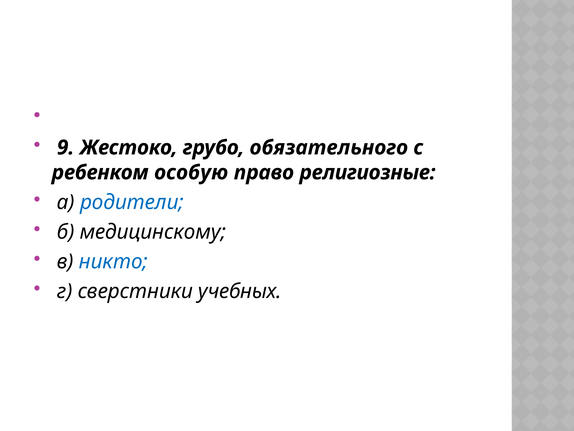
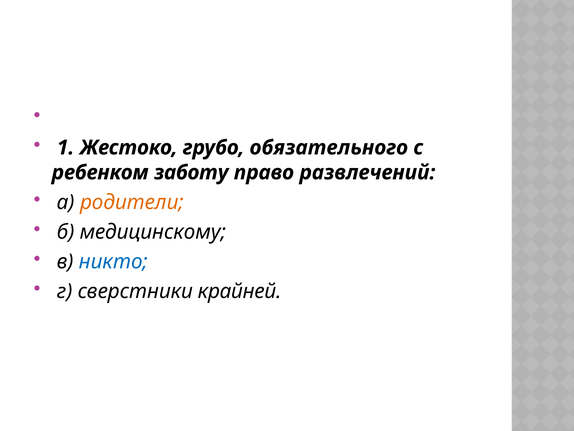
9: 9 -> 1 (66, 147)
особую: особую -> заботу (191, 172)
религиозные: религиозные -> развлечений (367, 172)
родители colour: blue -> orange (132, 202)
учебных: учебных -> крайней (240, 291)
